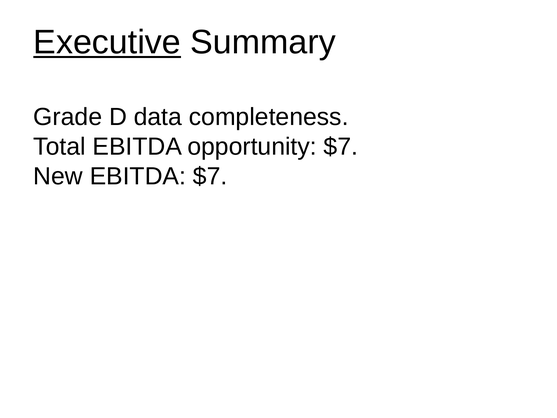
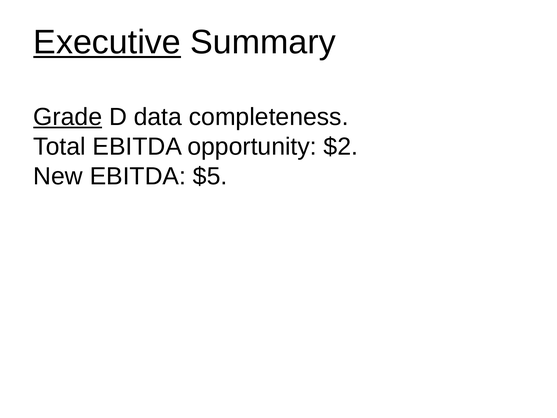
Grade underline: none -> present (68, 117)
opportunity $7: $7 -> $2 (341, 147)
EBITDA $7: $7 -> $5 (210, 176)
